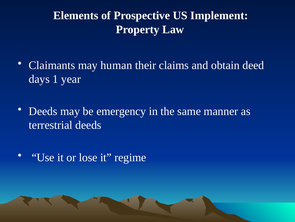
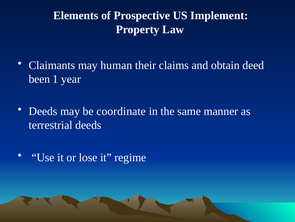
days: days -> been (39, 79)
emergency: emergency -> coordinate (121, 111)
